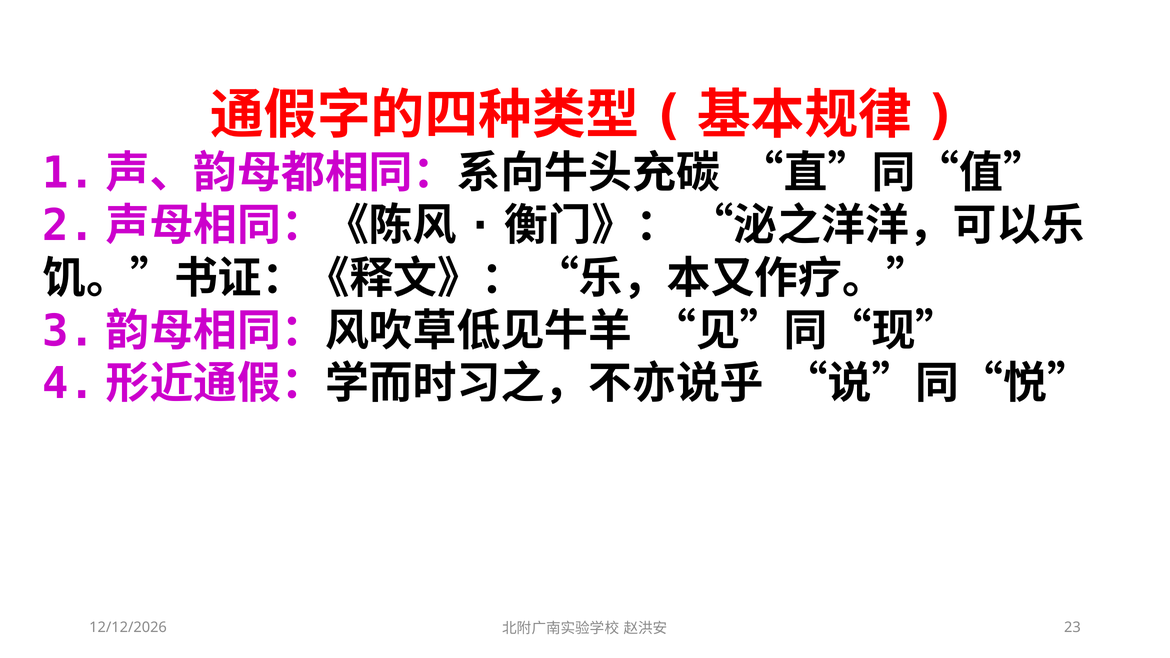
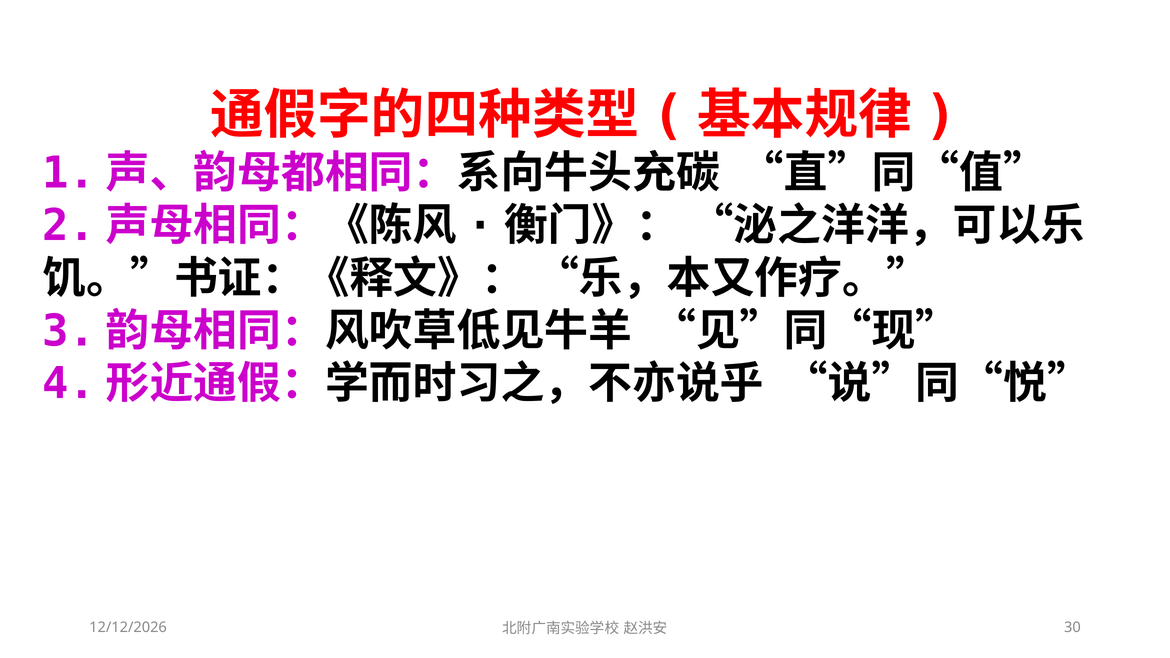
23: 23 -> 30 (1072, 627)
